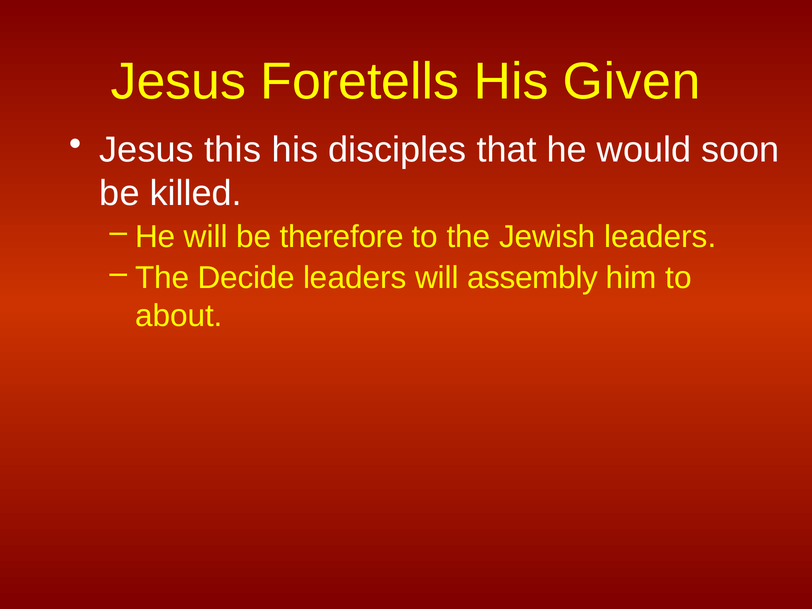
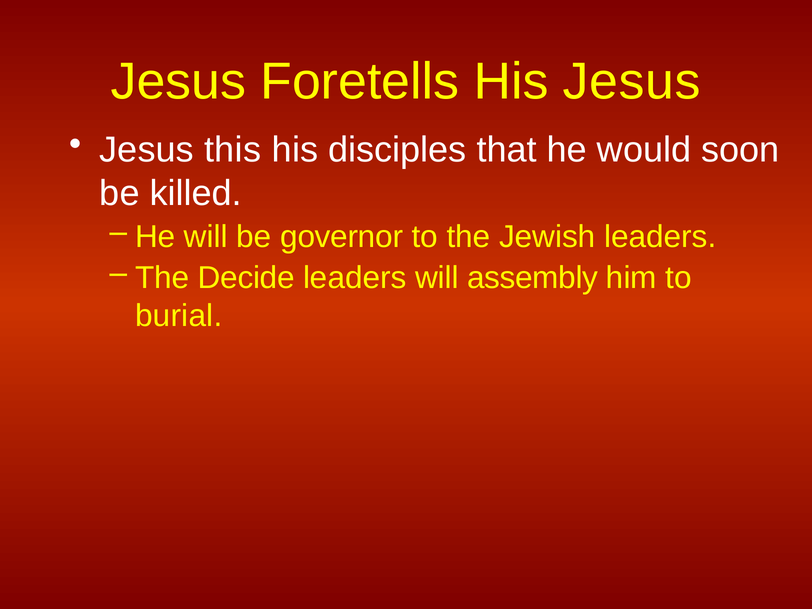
His Given: Given -> Jesus (632, 81)
therefore: therefore -> governor (342, 237)
about: about -> burial (179, 316)
